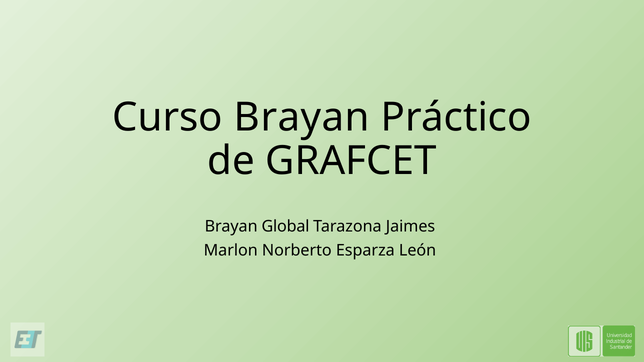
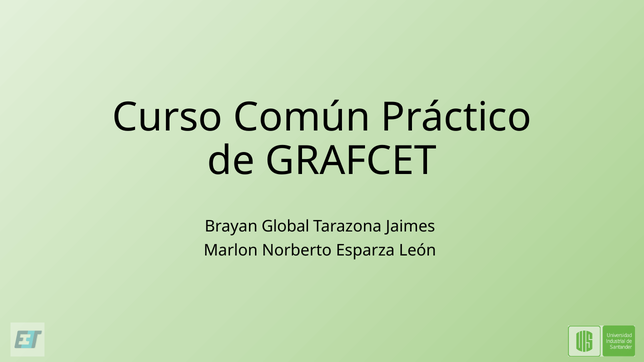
Curso Brayan: Brayan -> Común (302, 118)
